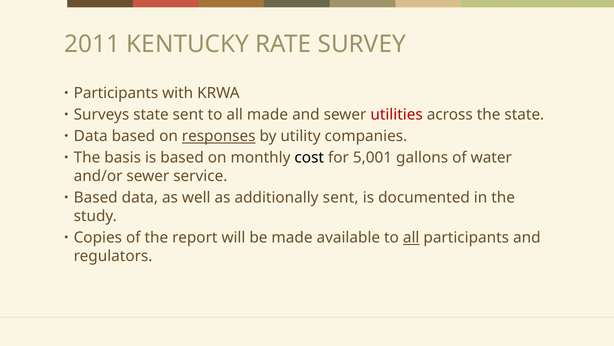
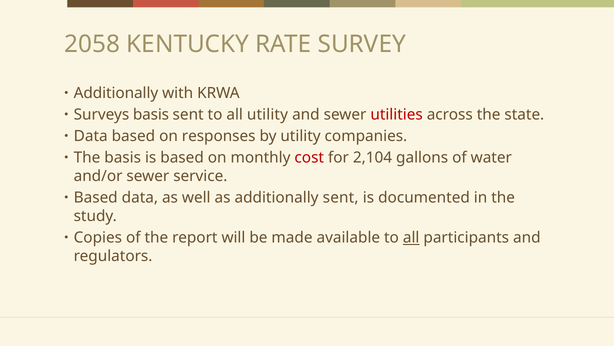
2011: 2011 -> 2058 (92, 44)
Participants: Participants -> Additionally (116, 93)
Surveys state: state -> basis (151, 115)
all made: made -> utility (267, 115)
responses underline: present -> none (219, 136)
cost colour: black -> red (309, 158)
5,001: 5,001 -> 2,104 (373, 158)
